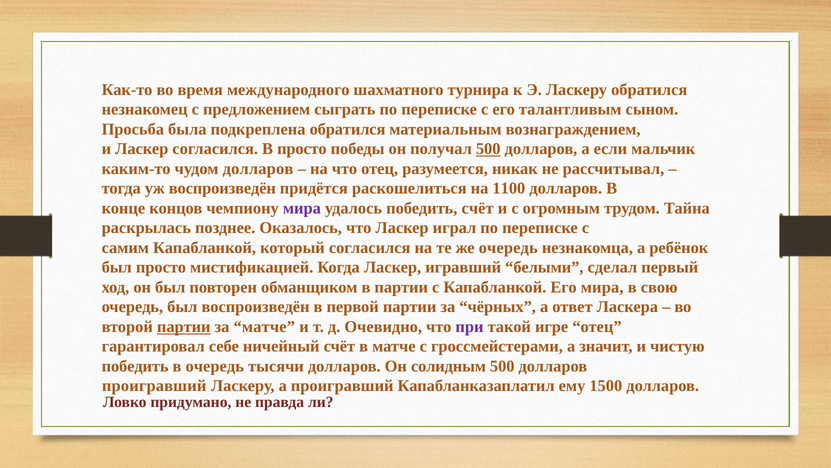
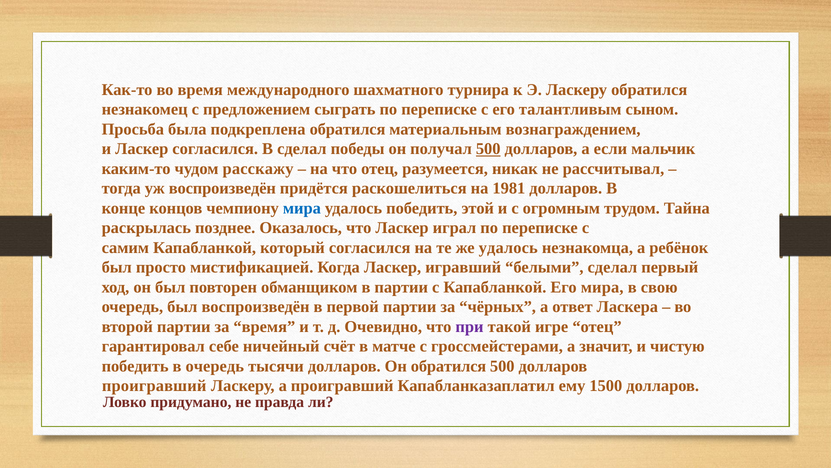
В просто: просто -> сделал (302, 149)
чудом долларов: долларов -> расскажу (258, 169)
1100: 1100 -> 1981 (509, 188)
мира colour: purple -> blue (302, 208)
победить счёт: счёт -> этой (478, 208)
же очередь: очередь -> удалось (508, 247)
партии underline: present -> none (184, 326)
за матче: матче -> время (264, 326)
Он солидным: солидным -> обратился (449, 366)
